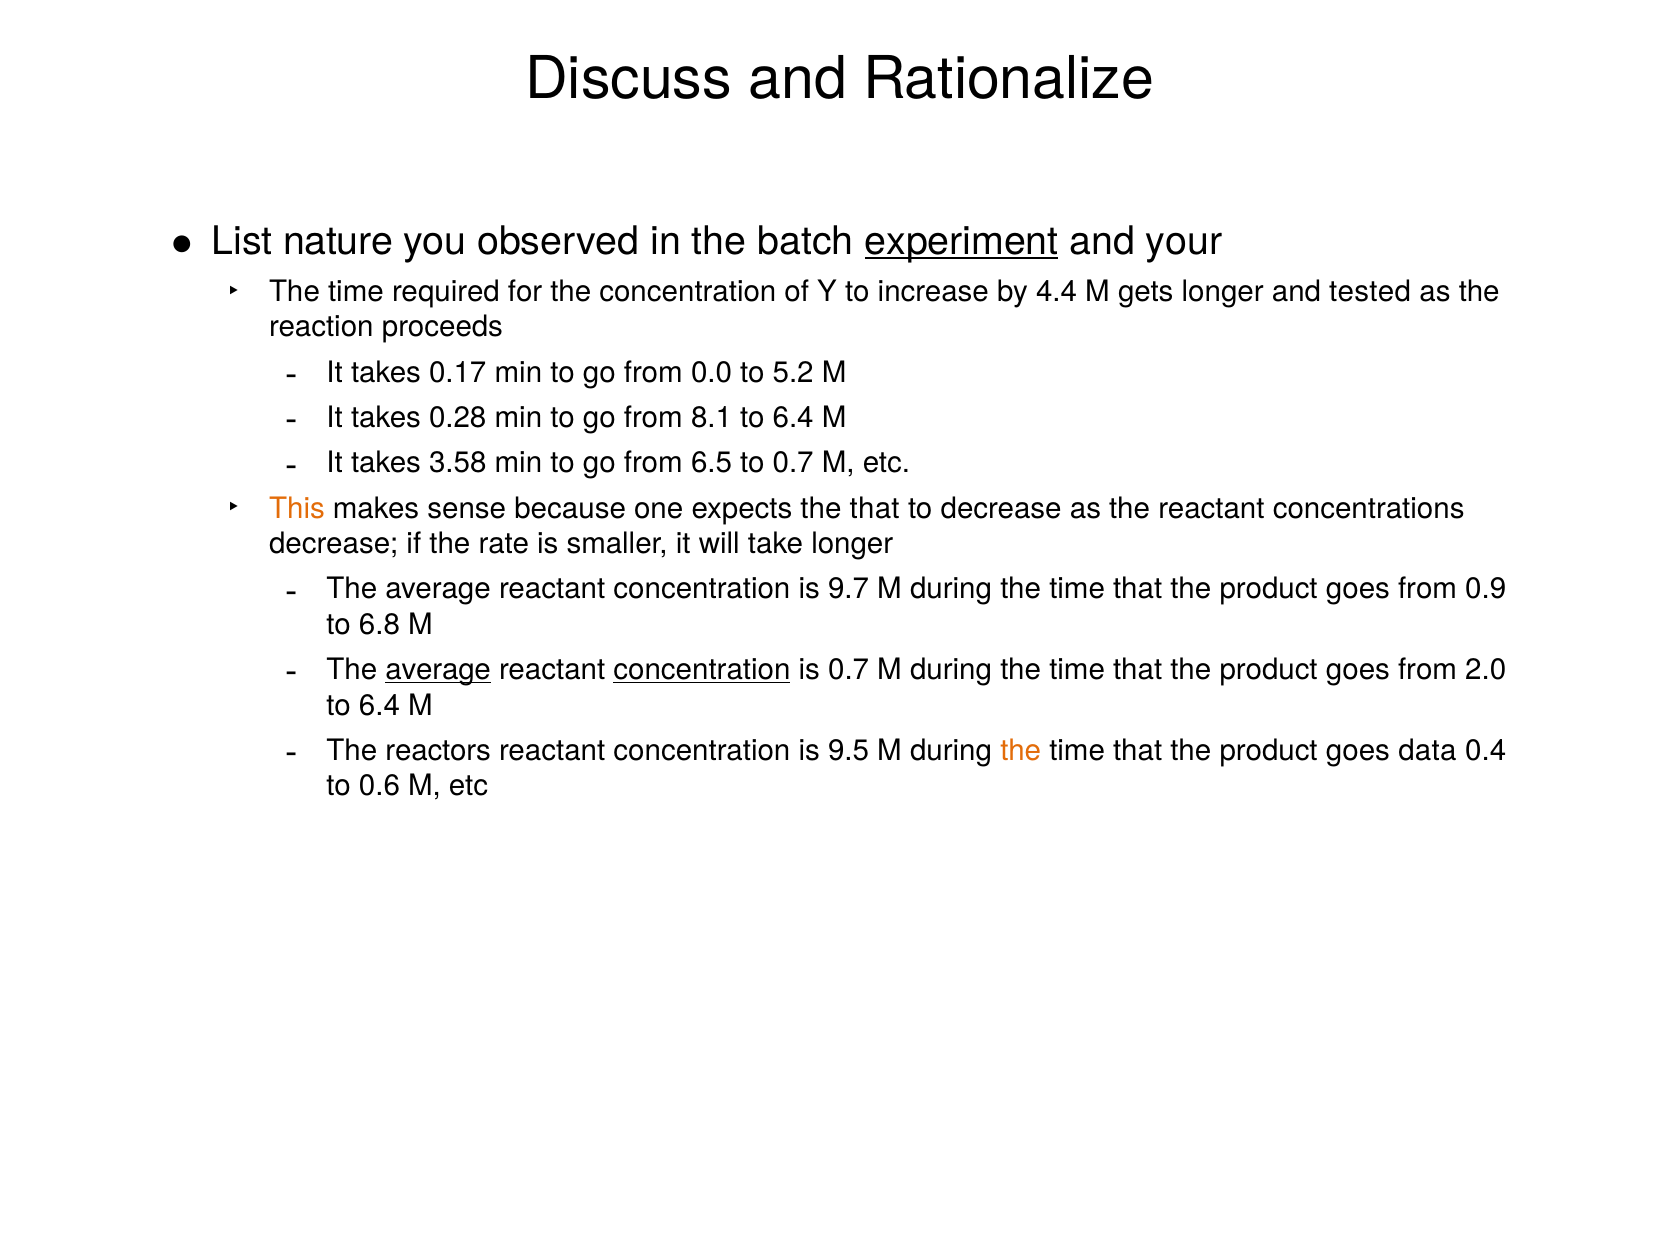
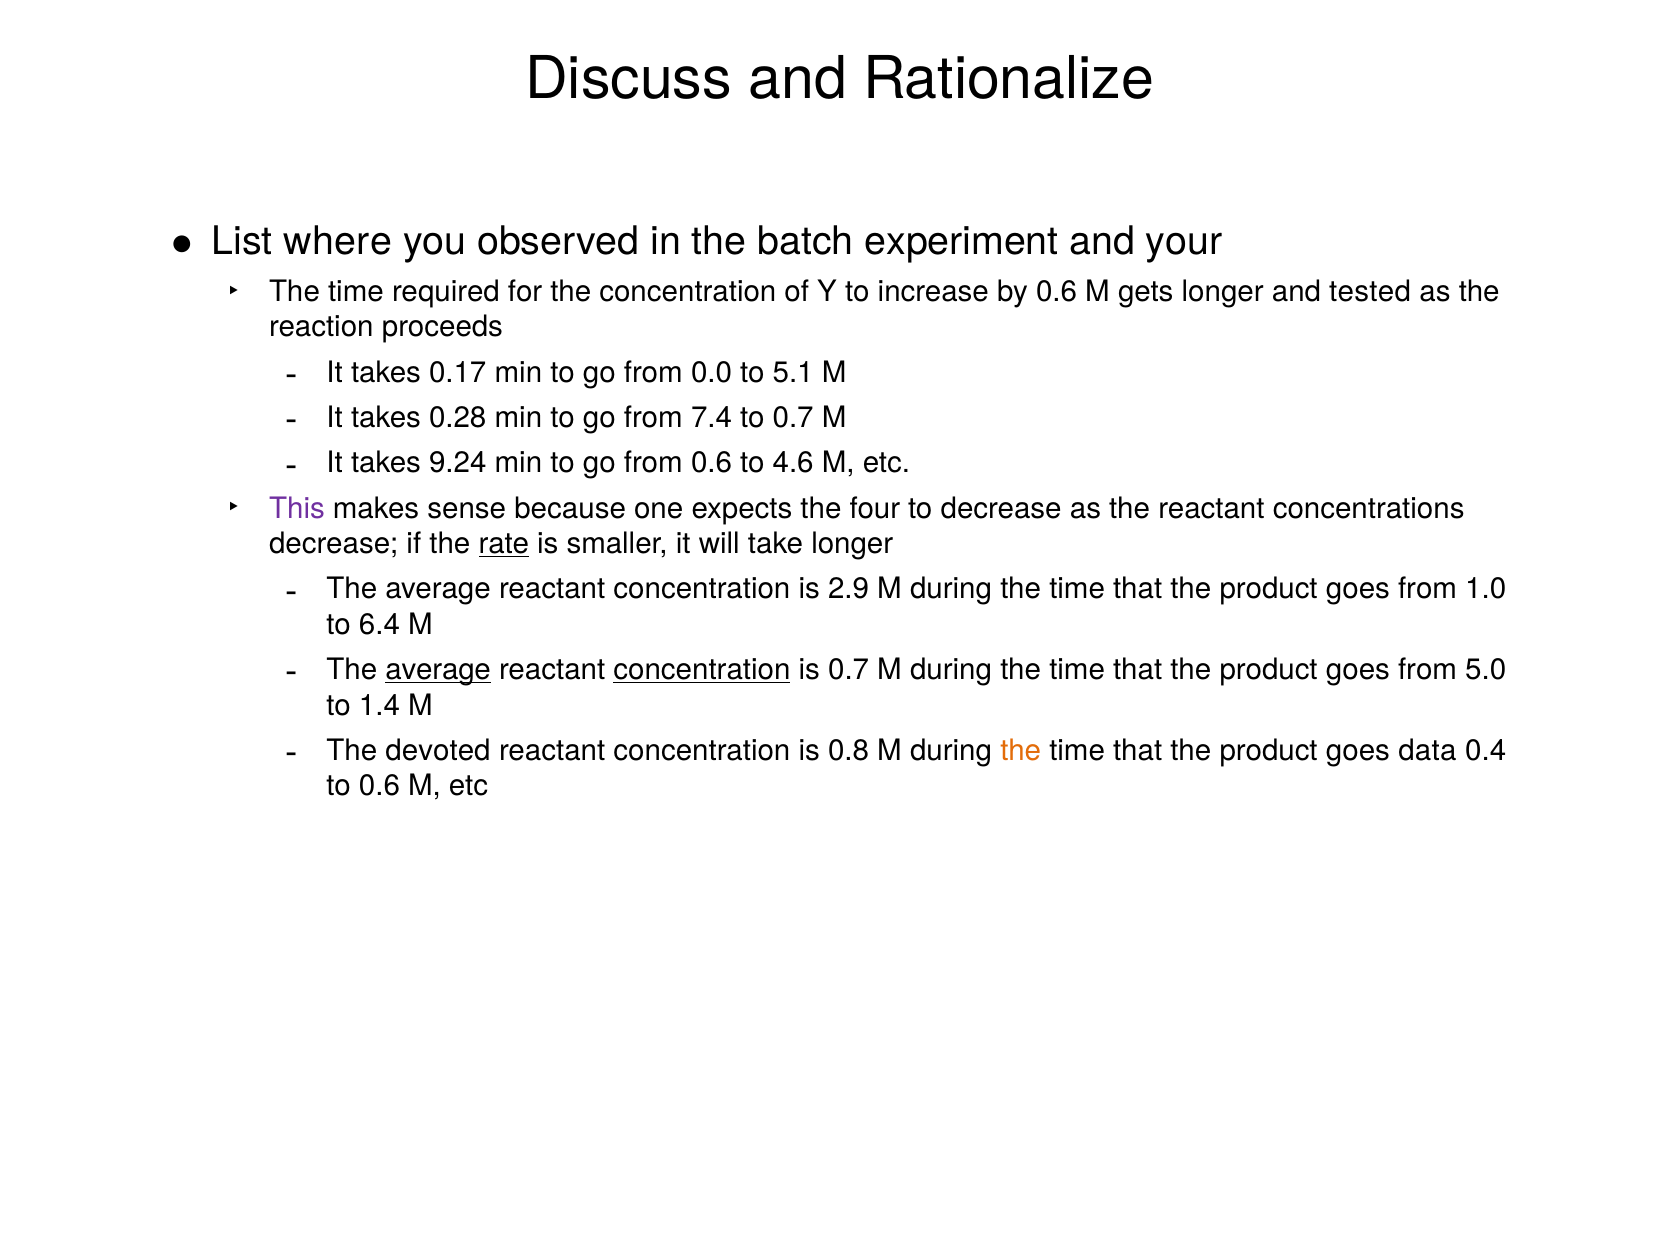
nature: nature -> where (338, 241)
experiment underline: present -> none (962, 241)
by 4.4: 4.4 -> 0.6 (1057, 292)
5.2: 5.2 -> 5.1 (793, 373)
8.1: 8.1 -> 7.4 (712, 418)
6.4: 6.4 -> 0.7 (793, 418)
3.58: 3.58 -> 9.24 (458, 463)
from 6.5: 6.5 -> 0.6 (712, 463)
to 0.7: 0.7 -> 4.6 (793, 463)
This colour: orange -> purple (297, 508)
the that: that -> four (875, 508)
rate underline: none -> present (504, 544)
9.7: 9.7 -> 2.9 (849, 589)
0.9: 0.9 -> 1.0 (1486, 589)
6.8: 6.8 -> 6.4 (379, 625)
2.0: 2.0 -> 5.0 (1486, 670)
6.4: 6.4 -> 1.4 (379, 705)
reactors: reactors -> devoted (438, 751)
9.5: 9.5 -> 0.8 (849, 751)
